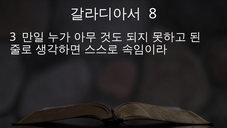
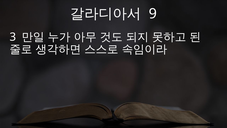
8: 8 -> 9 (153, 14)
